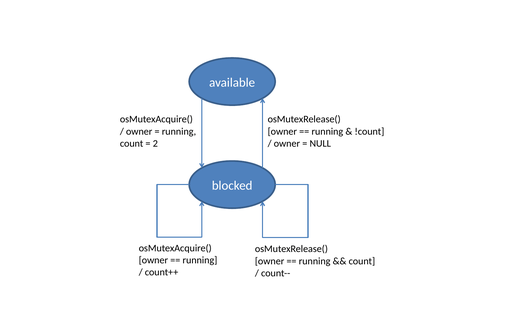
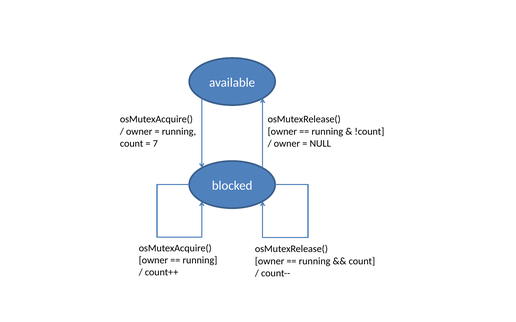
2: 2 -> 7 (155, 144)
